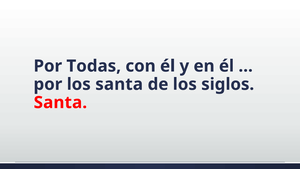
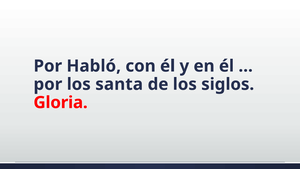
Todas: Todas -> Habló (94, 66)
Santa: Santa -> Gloria (61, 102)
